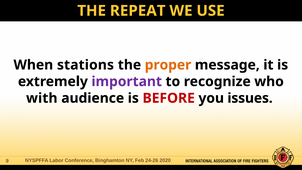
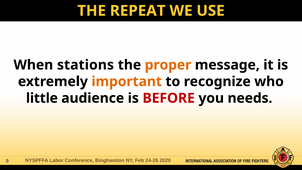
important colour: purple -> orange (127, 81)
with: with -> little (42, 98)
issues: issues -> needs (250, 98)
